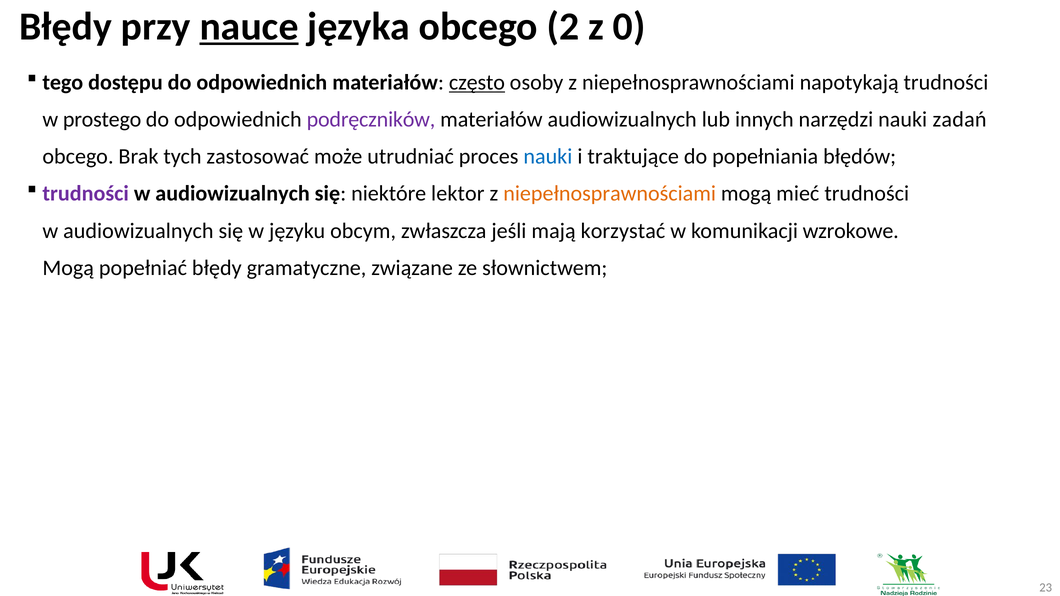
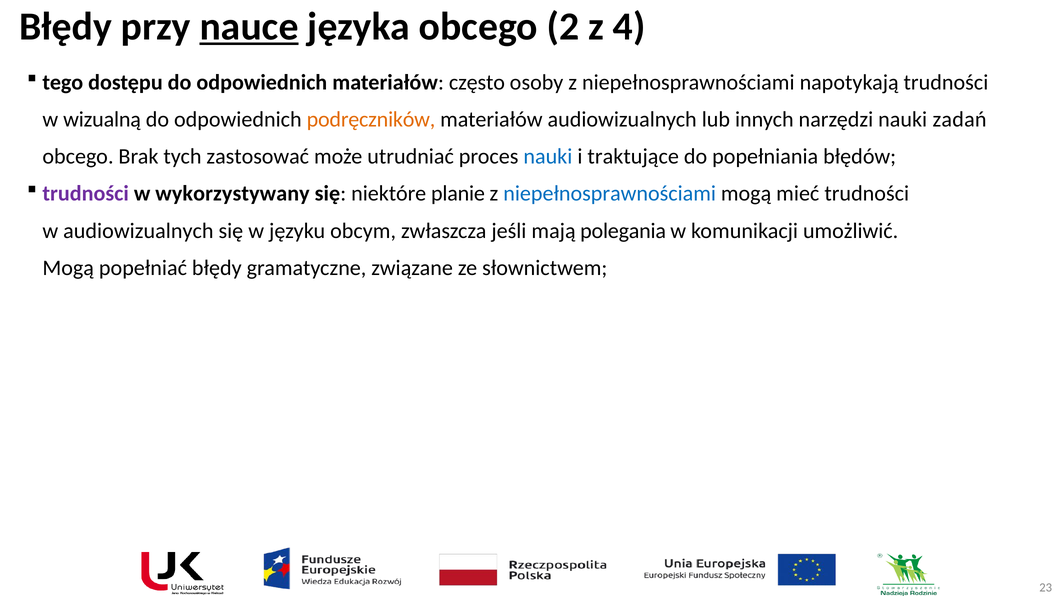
0: 0 -> 4 (629, 27)
często underline: present -> none (477, 83)
prostego: prostego -> wizualną (102, 120)
podręczników colour: purple -> orange (371, 120)
audiowizualnych: audiowizualnych -> wykorzystywany (233, 194)
lektor: lektor -> planie (458, 194)
niepełnosprawnościami colour: orange -> blue (610, 194)
korzystać: korzystać -> polegania (623, 231)
wzrokowe: wzrokowe -> umożliwić (851, 231)
